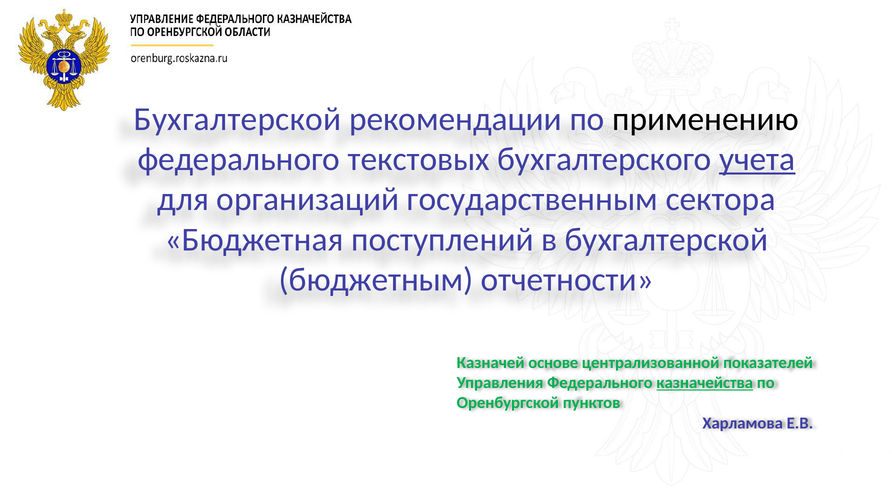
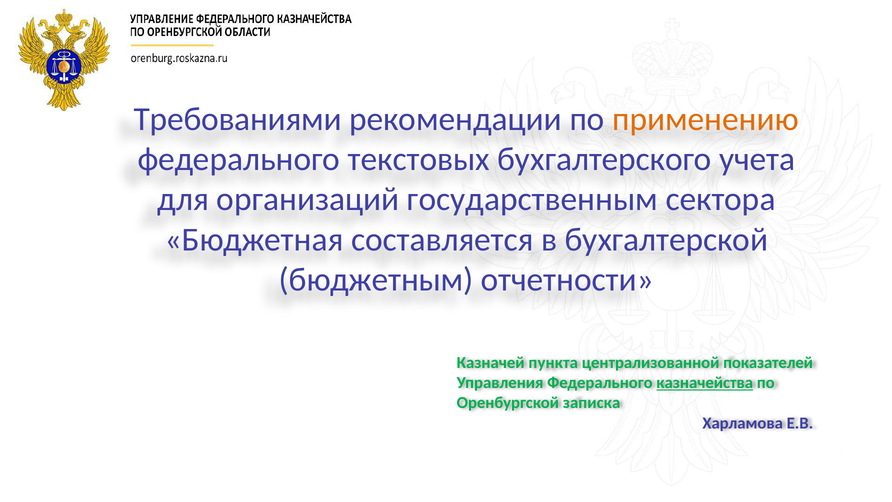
Бухгалтерской: Бухгалтерской -> Требованиями (238, 119)
применению colour: black -> orange (706, 119)
учета underline: present -> none (757, 159)
поступлений: поступлений -> составляется (442, 239)
основе: основе -> пункта (553, 363)
пунктов: пунктов -> записка (592, 403)
